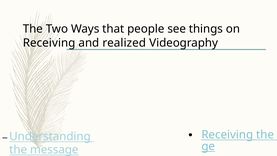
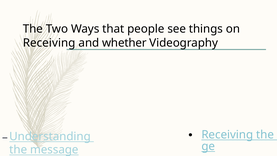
realized: realized -> whether (124, 43)
